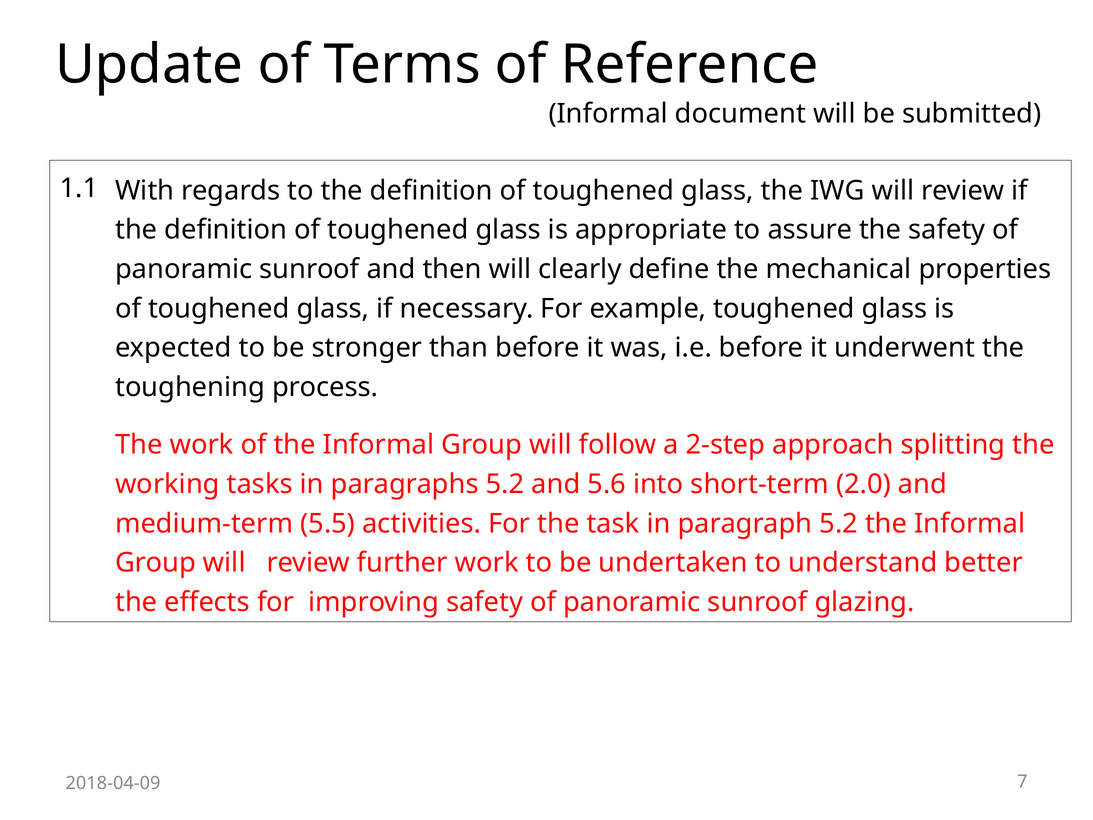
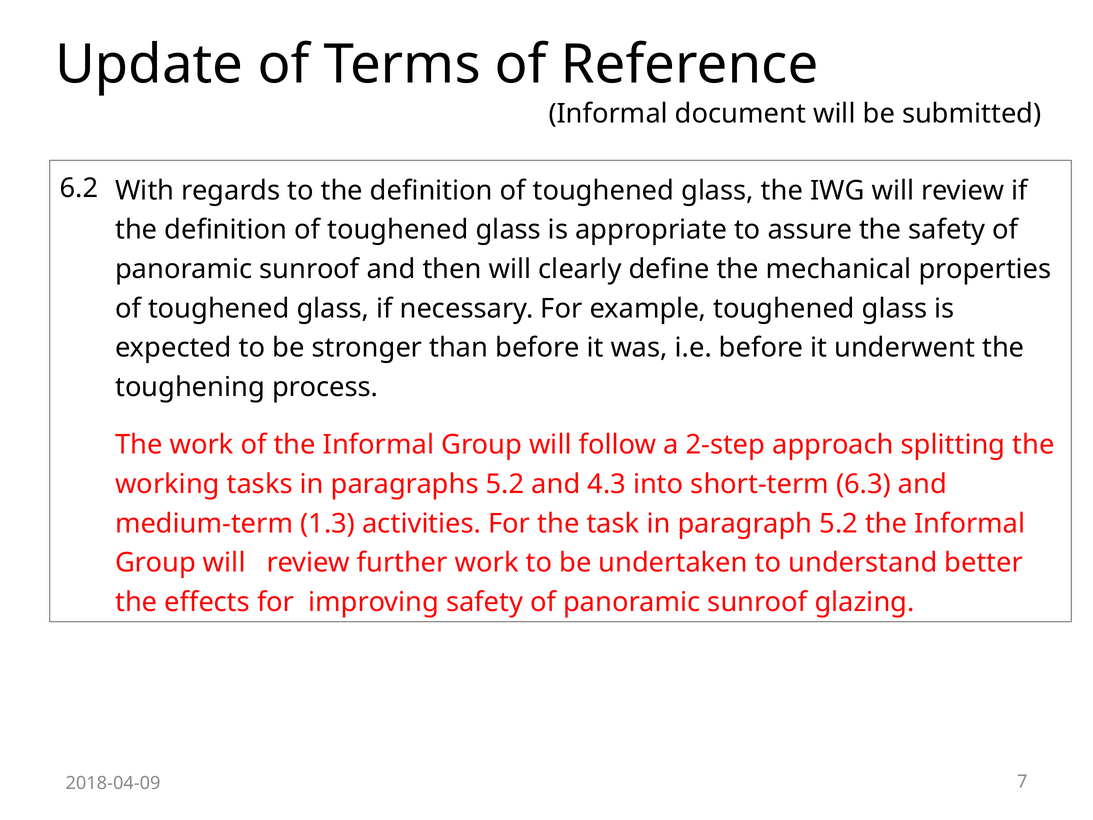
1.1: 1.1 -> 6.2 (79, 188)
5.6: 5.6 -> 4.3 (607, 484)
2.0: 2.0 -> 6.3 (864, 484)
5.5: 5.5 -> 1.3 (328, 523)
